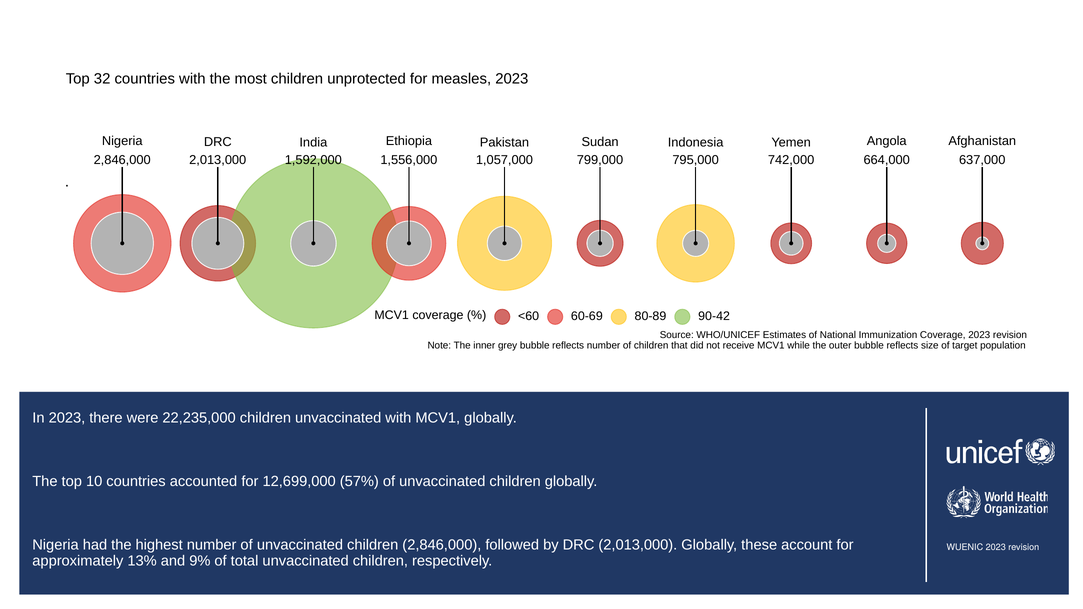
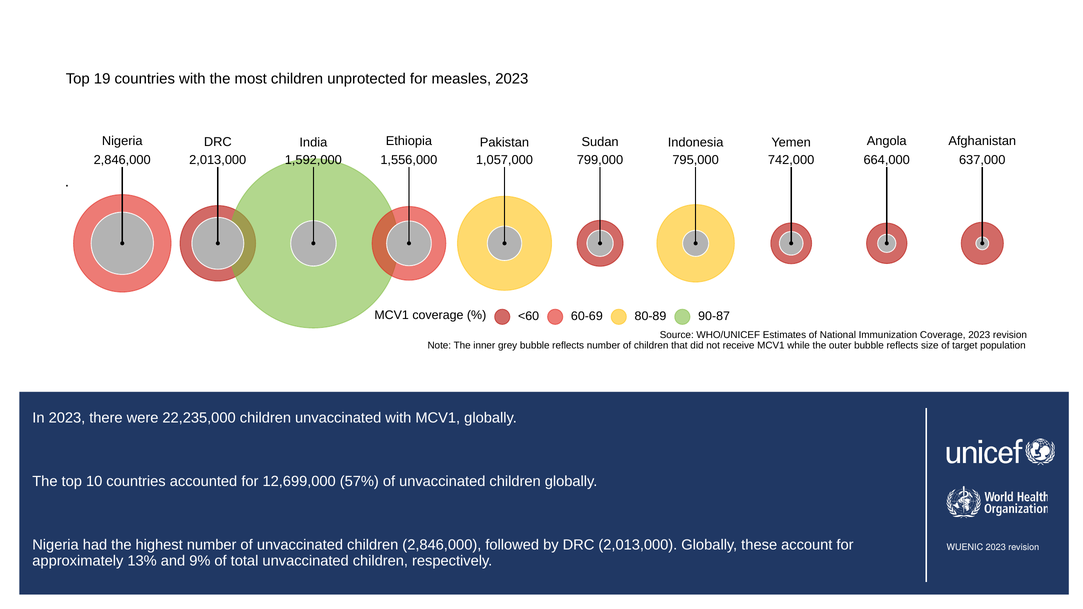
32: 32 -> 19 (102, 79)
90-42: 90-42 -> 90-87 (714, 316)
